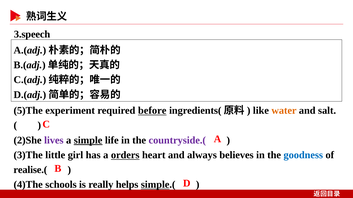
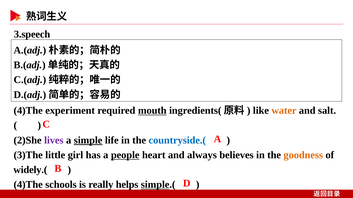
5)The: 5)The -> 4)The (28, 111)
before: before -> mouth (152, 111)
countryside.( colour: purple -> blue (177, 141)
orders: orders -> people (125, 155)
goodness colour: blue -> orange (303, 155)
realise.(: realise.( -> widely.( (30, 170)
